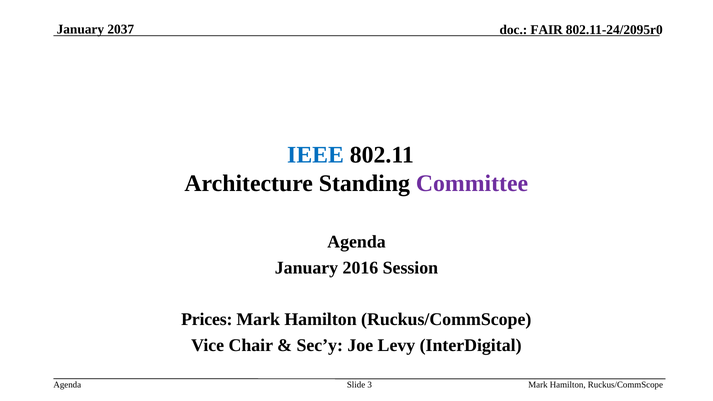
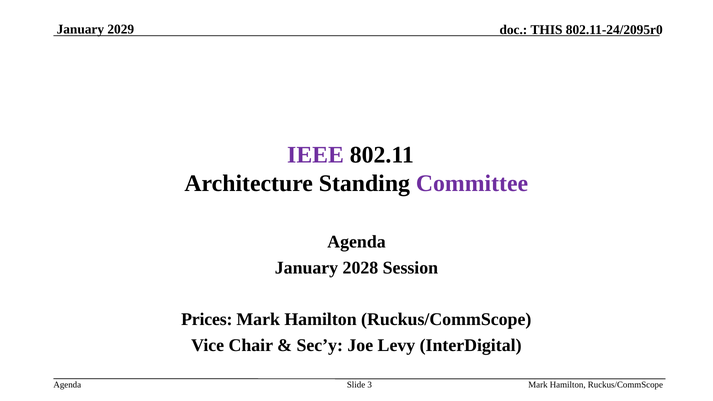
2037: 2037 -> 2029 (121, 29)
FAIR: FAIR -> THIS (547, 30)
IEEE colour: blue -> purple (316, 155)
2016: 2016 -> 2028 (360, 268)
